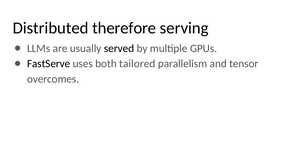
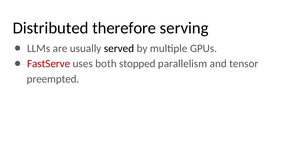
FastServe colour: black -> red (49, 64)
tailored: tailored -> stopped (137, 64)
overcomes: overcomes -> preempted (53, 79)
